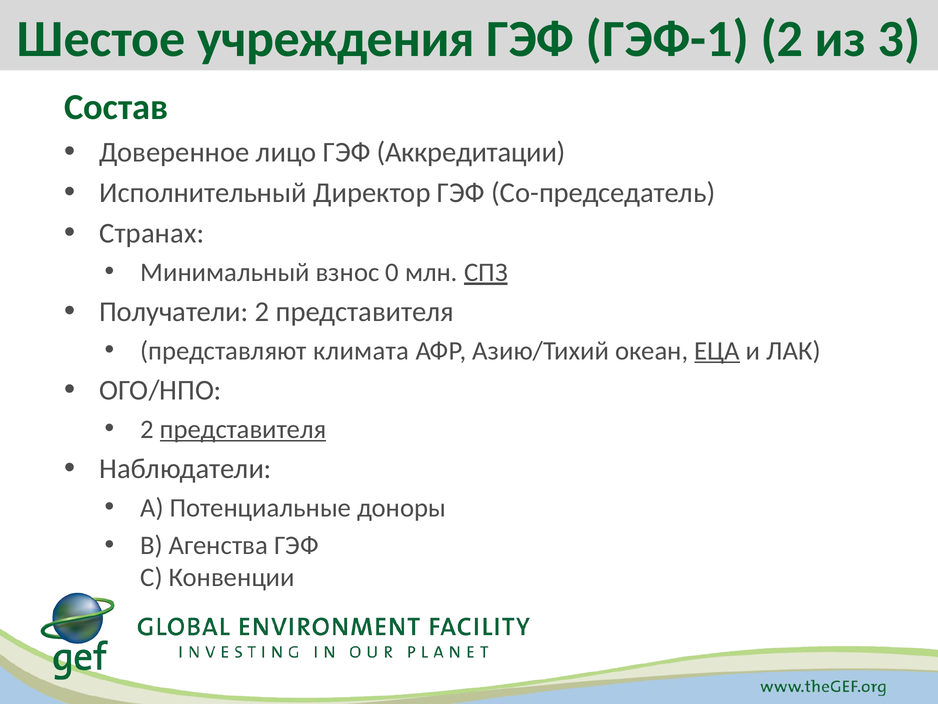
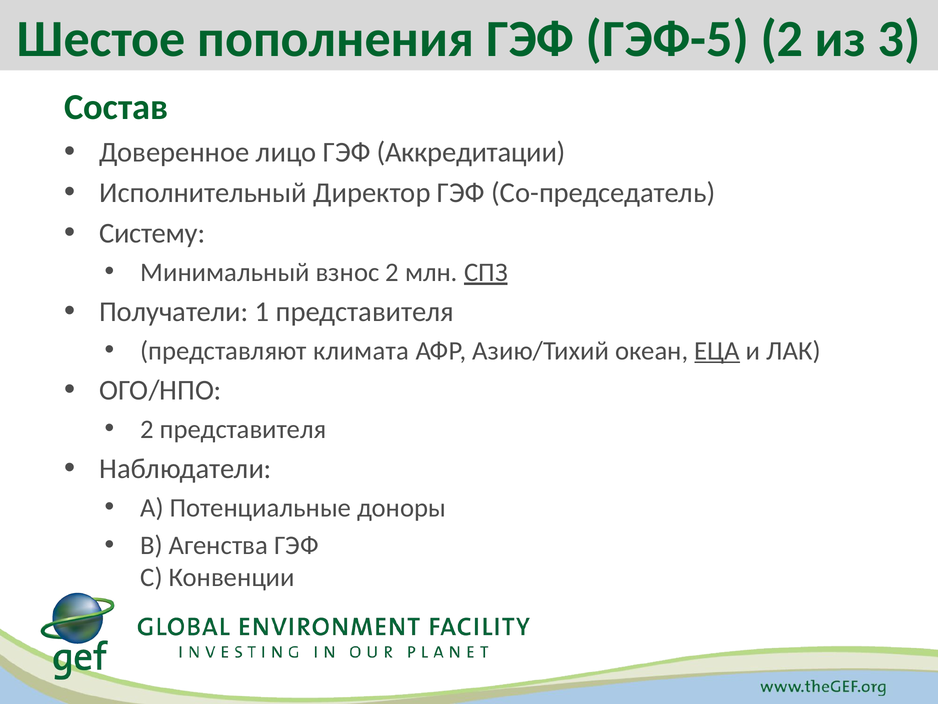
учреждения: учреждения -> пополнения (336, 39)
ГЭФ-1: ГЭФ-1 -> ГЭФ-5 (667, 39)
Странах: Странах -> Систему (152, 233)
взнос 0: 0 -> 2 (392, 272)
Получатели 2: 2 -> 1 (262, 312)
представителя underline: present -> none (243, 429)
